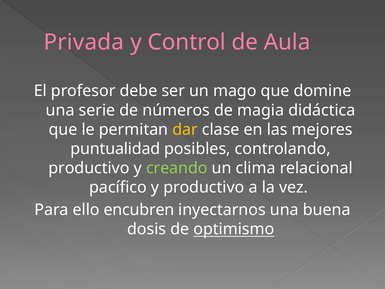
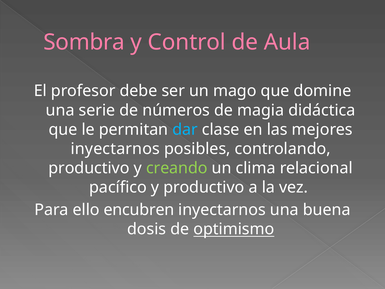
Privada: Privada -> Sombra (84, 42)
dar colour: yellow -> light blue (185, 129)
puntualidad: puntualidad -> inyectarnos (115, 149)
